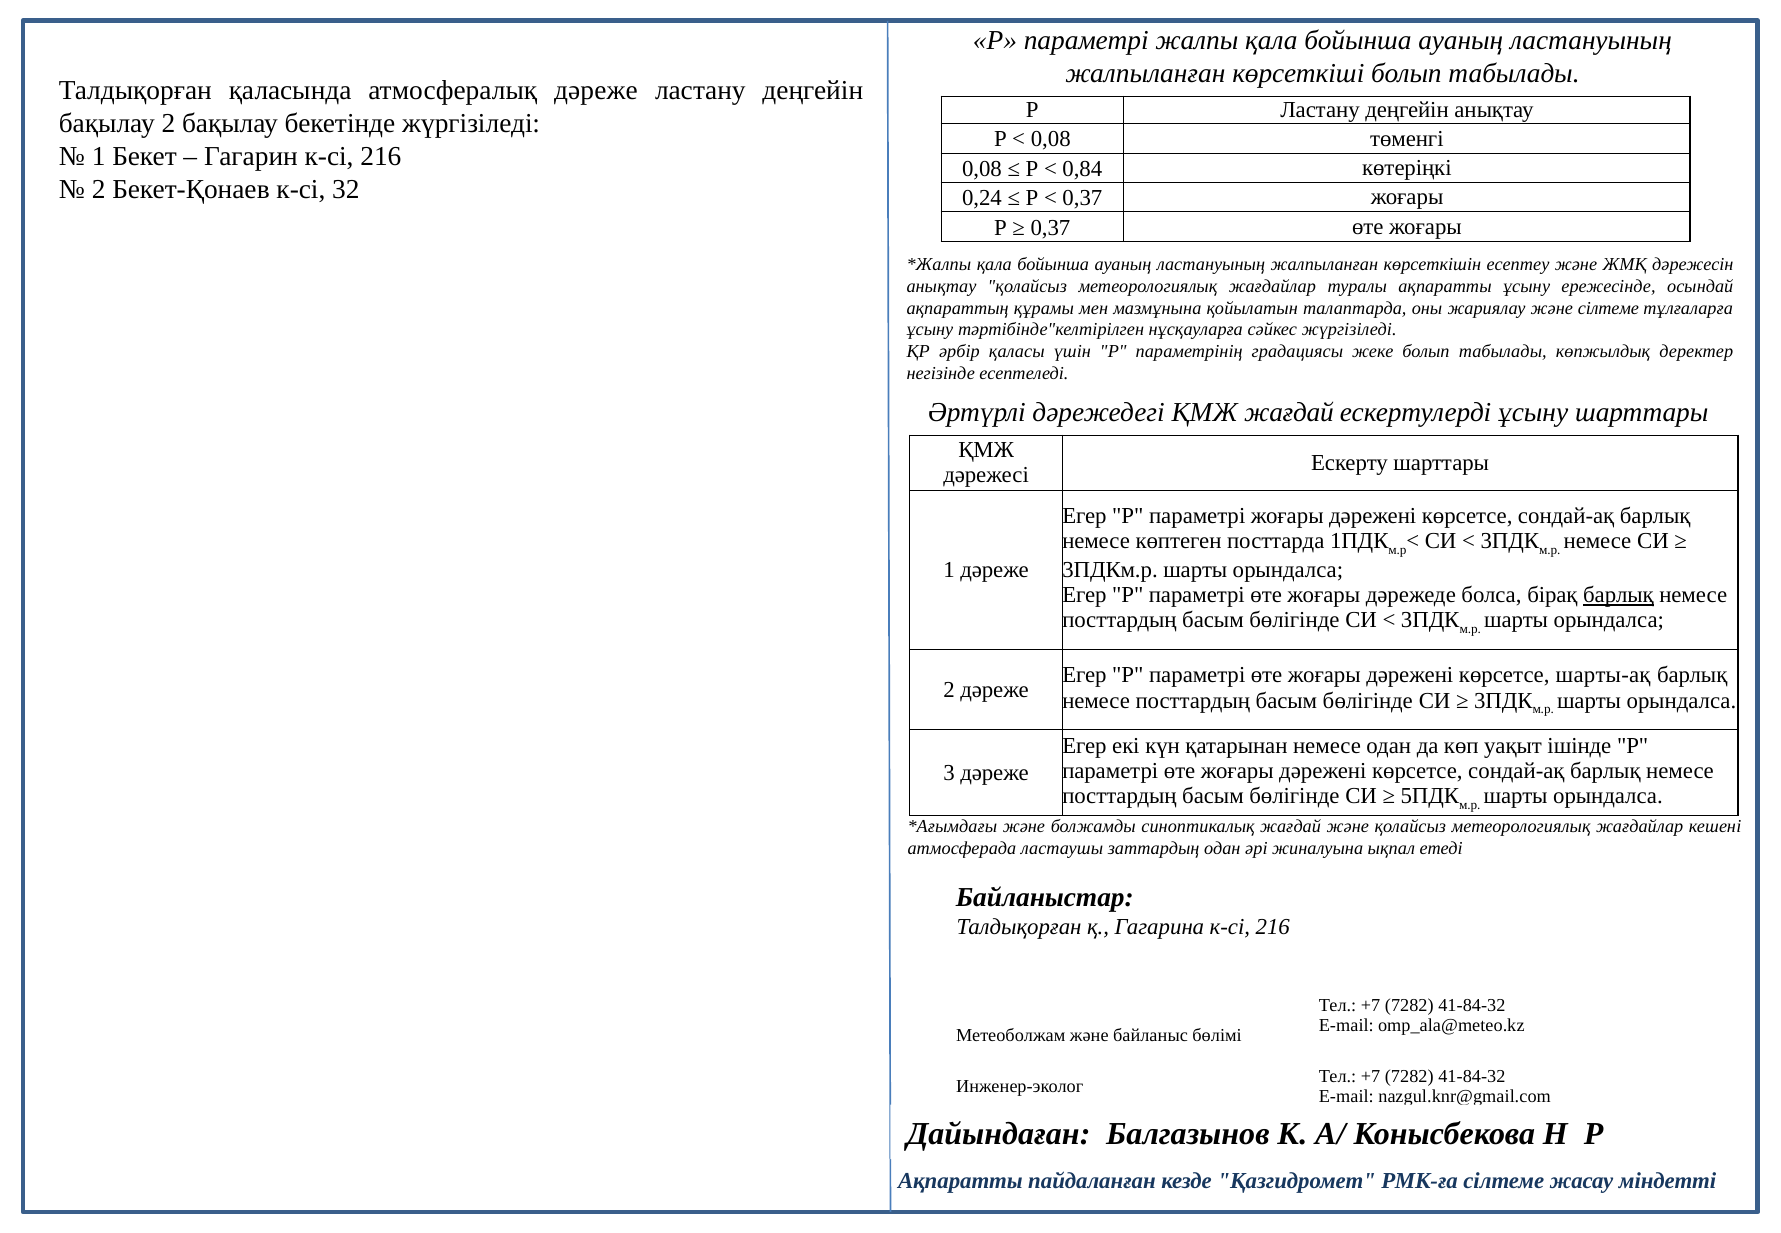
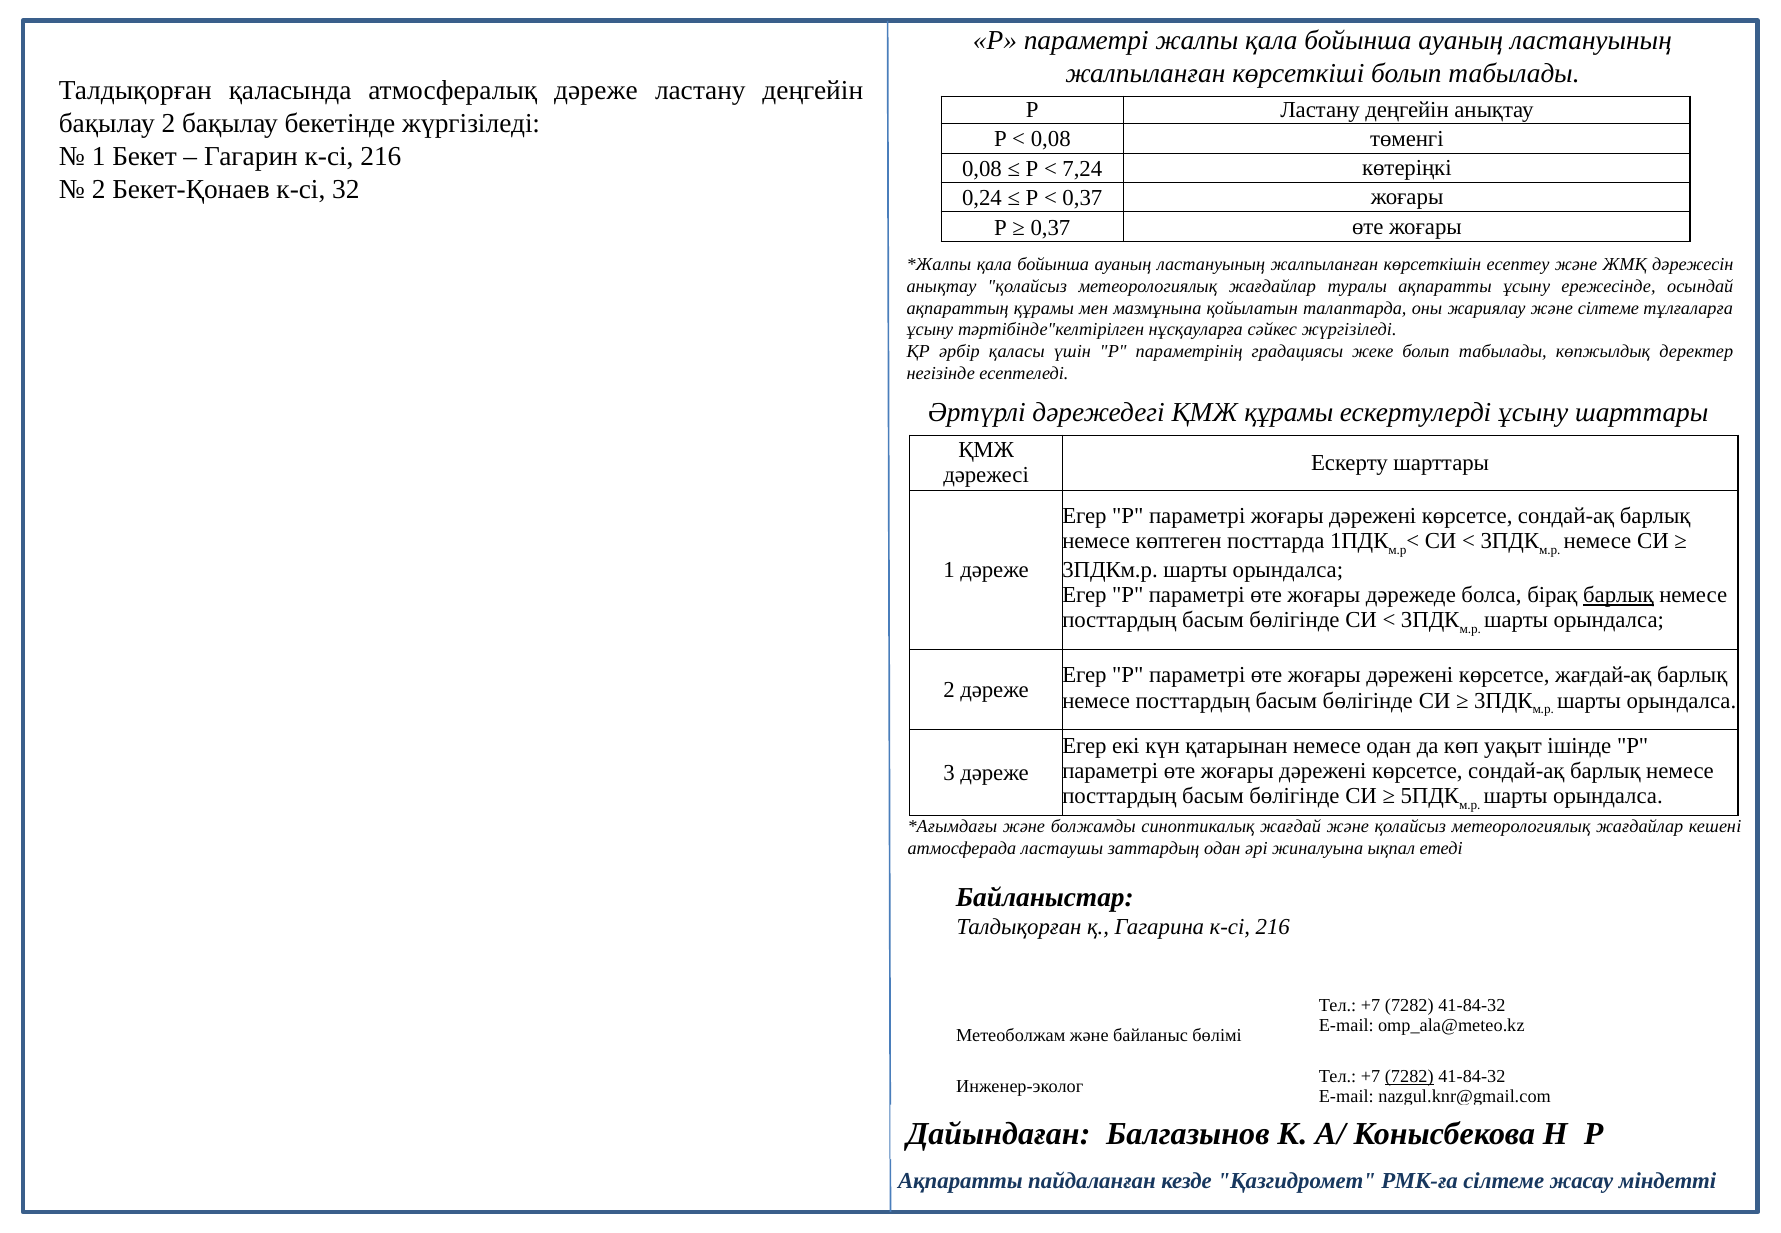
0,84: 0,84 -> 7,24 (1082, 169)
ҚМЖ жағдай: жағдай -> құрамы (1289, 412)
шарты-ақ: шарты-ақ -> жағдай-ақ (1603, 675)
7282 underline: none -> present (1409, 1076)
